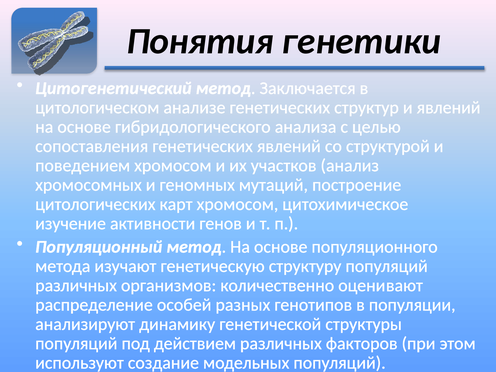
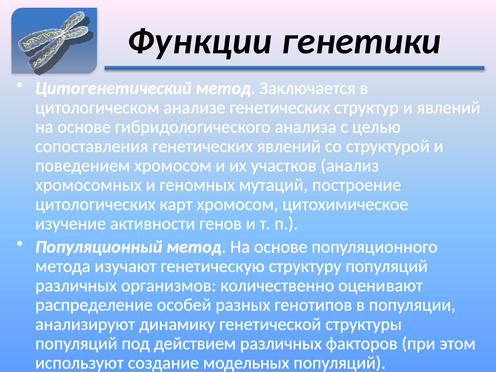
Понятия: Понятия -> Функции (200, 41)
